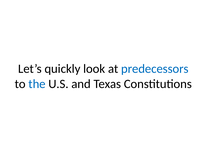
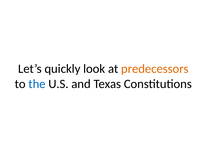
predecessors colour: blue -> orange (155, 69)
